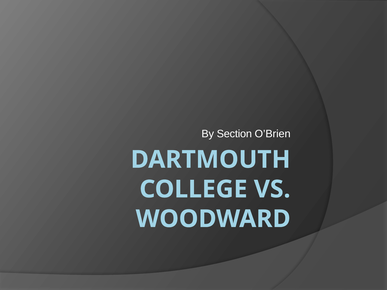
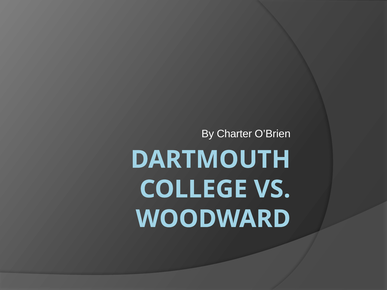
Section: Section -> Charter (234, 134)
